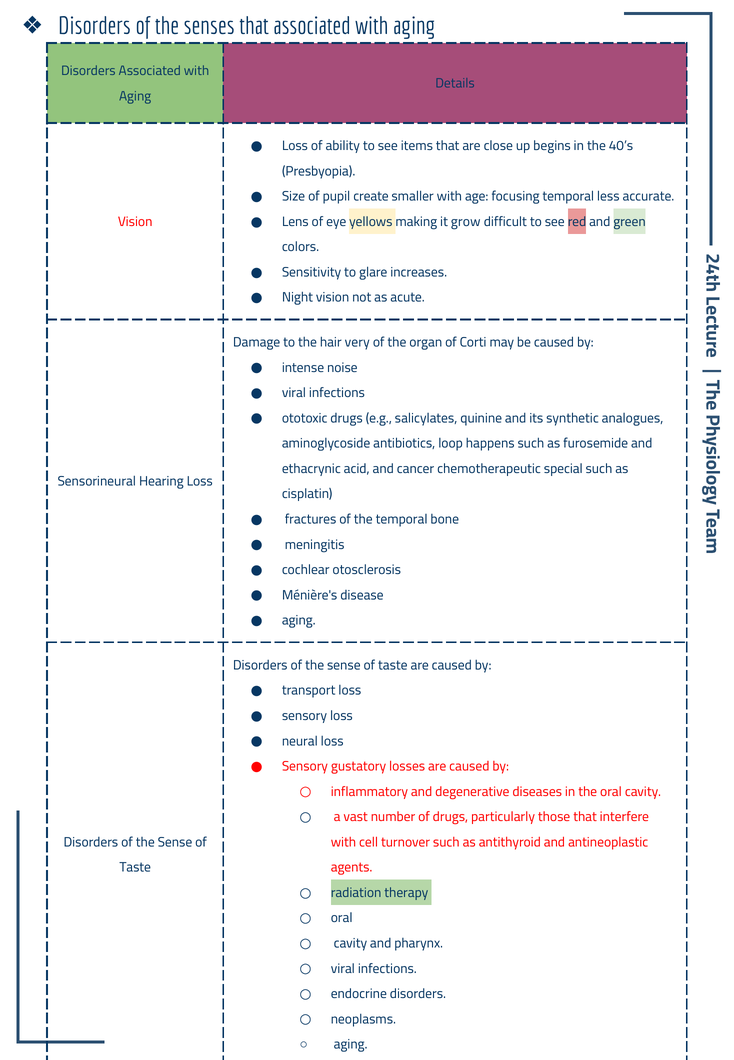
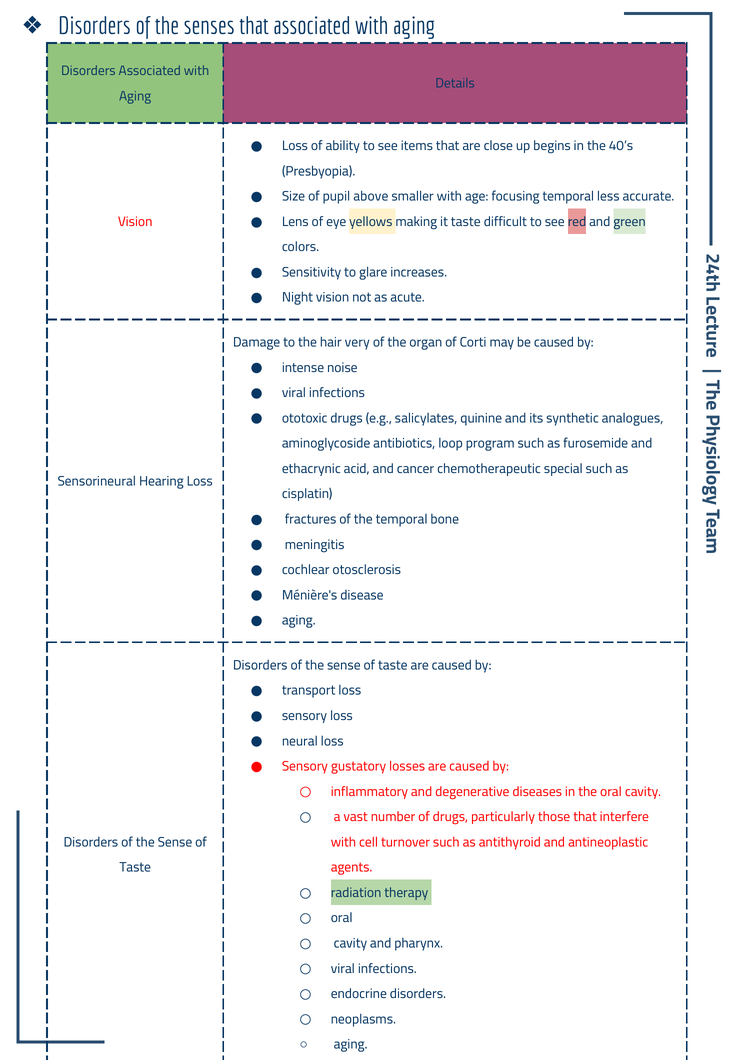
create: create -> above (371, 196)
it grow: grow -> taste (466, 222)
happens: happens -> program (490, 443)
